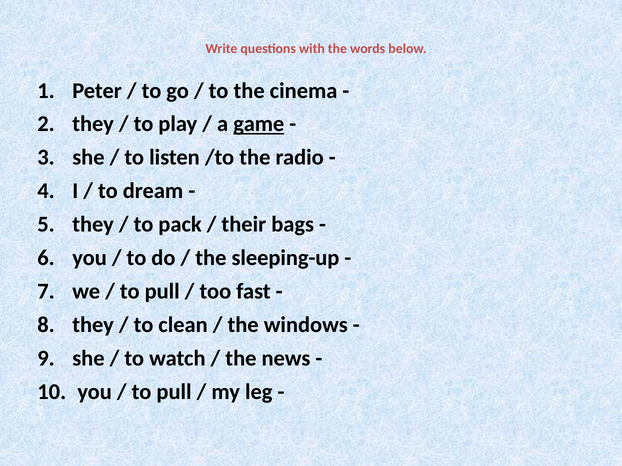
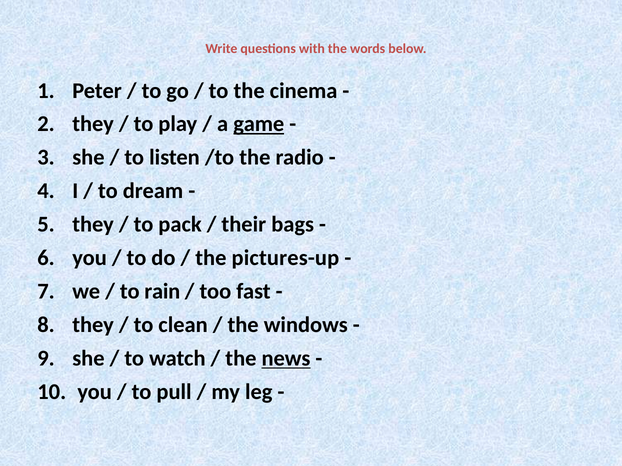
sleeping-up: sleeping-up -> pictures-up (285, 258)
pull: pull -> rain (162, 292)
news underline: none -> present (286, 359)
